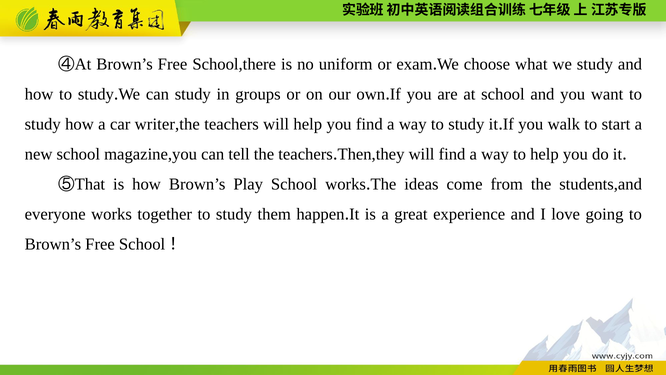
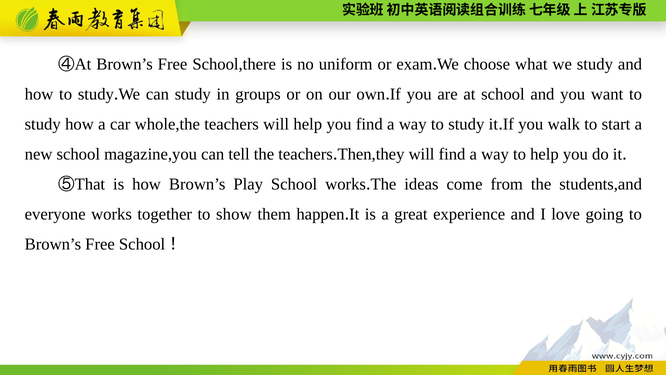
writer,the: writer,the -> whole,the (167, 124)
together to study: study -> show (234, 214)
